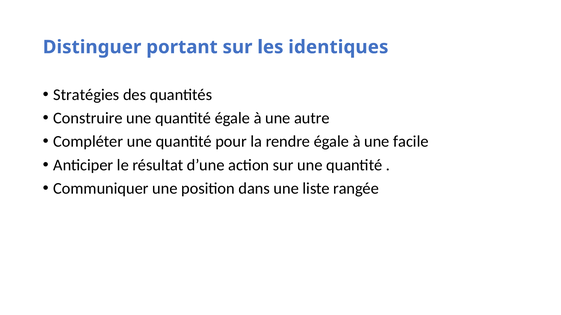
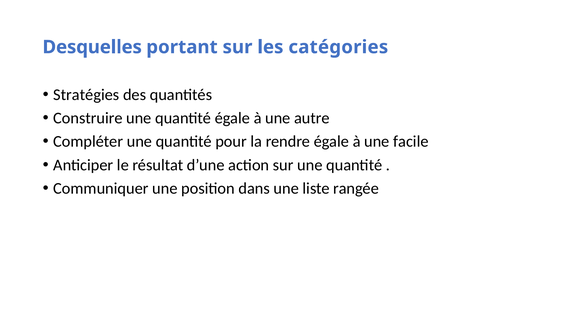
Distinguer: Distinguer -> Desquelles (92, 47)
identiques: identiques -> catégories (338, 47)
